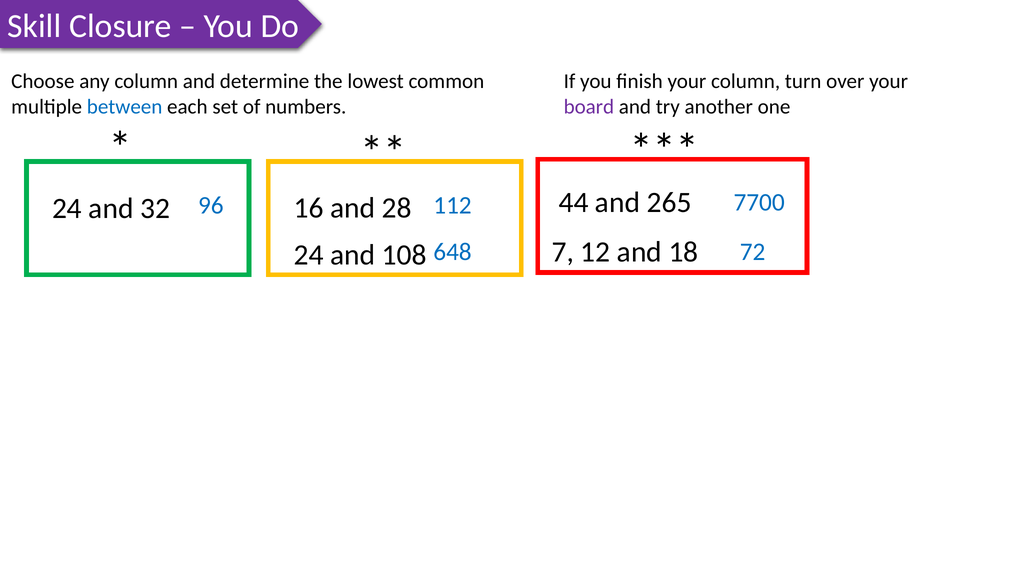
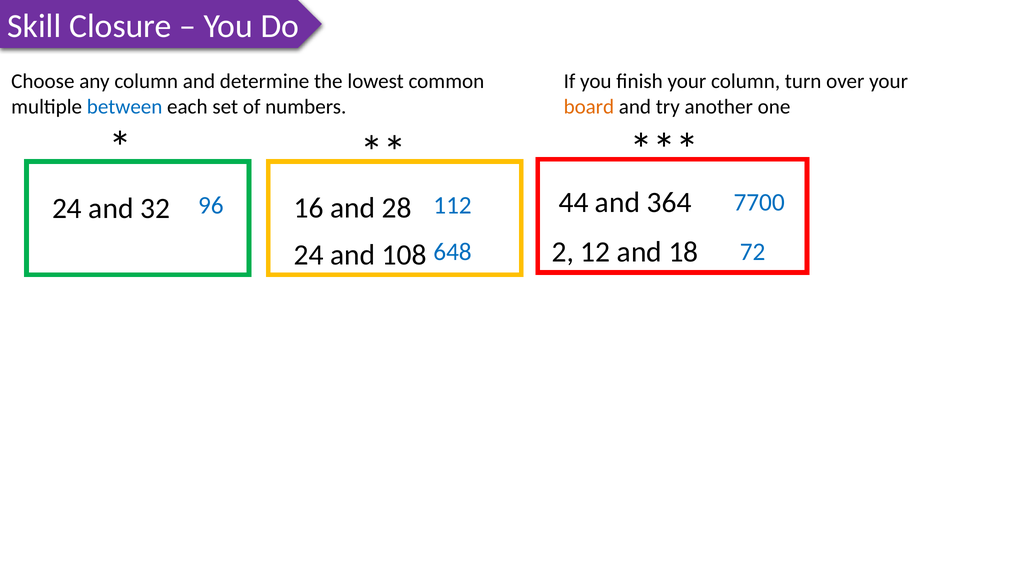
board colour: purple -> orange (589, 107)
265: 265 -> 364 (669, 202)
7: 7 -> 2 (563, 252)
